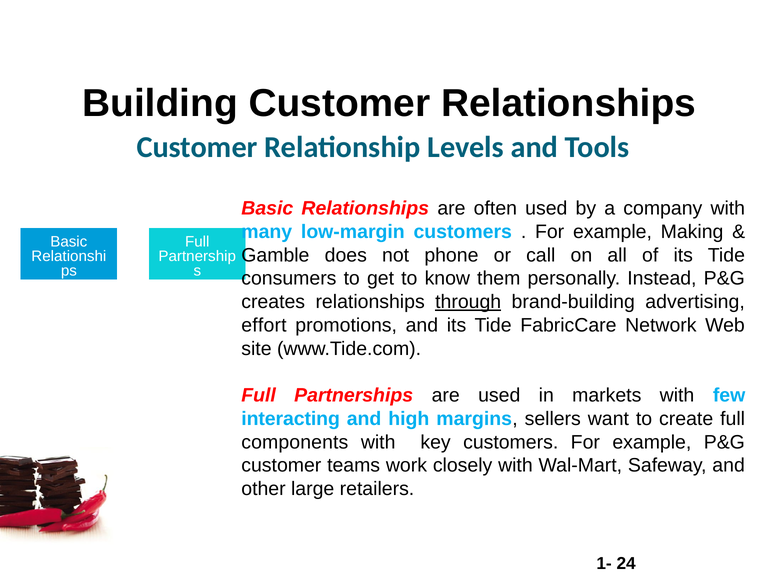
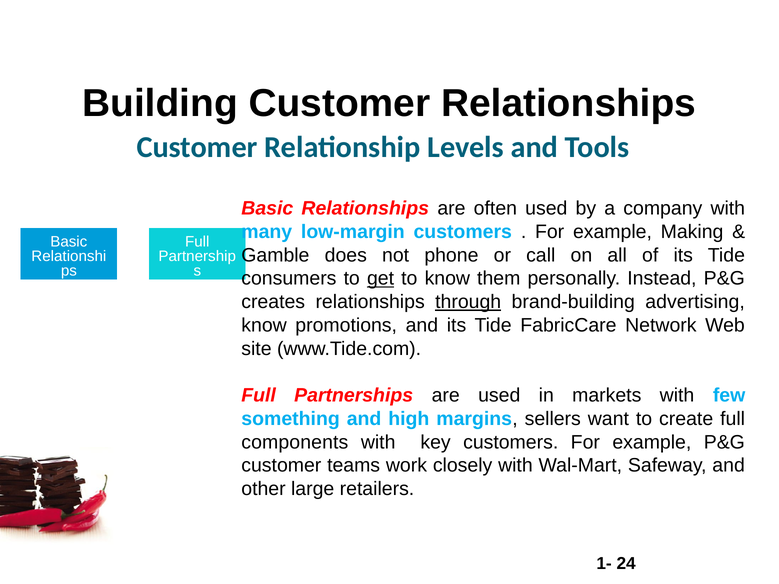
get underline: none -> present (381, 279)
effort: effort -> know (264, 325)
interacting: interacting -> something (291, 419)
